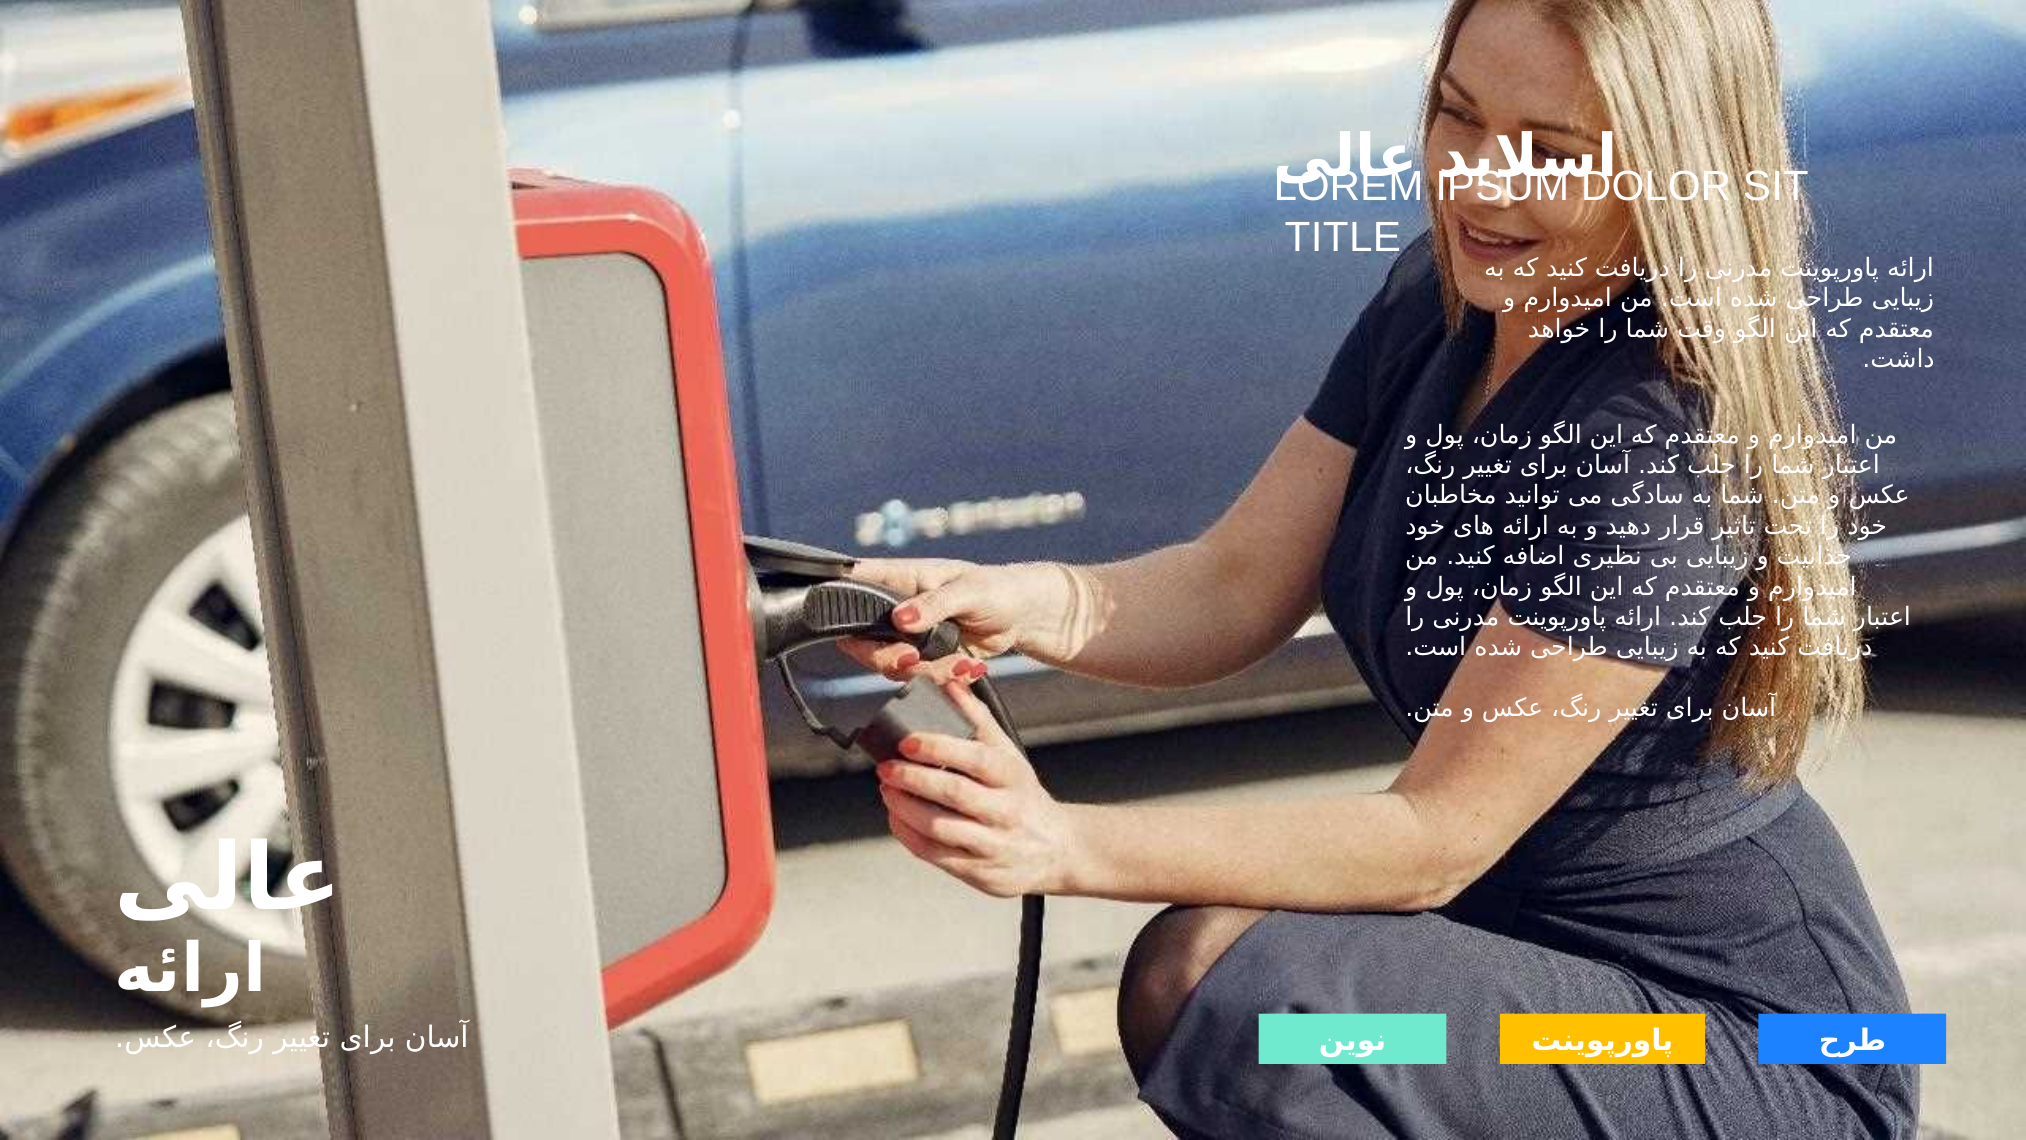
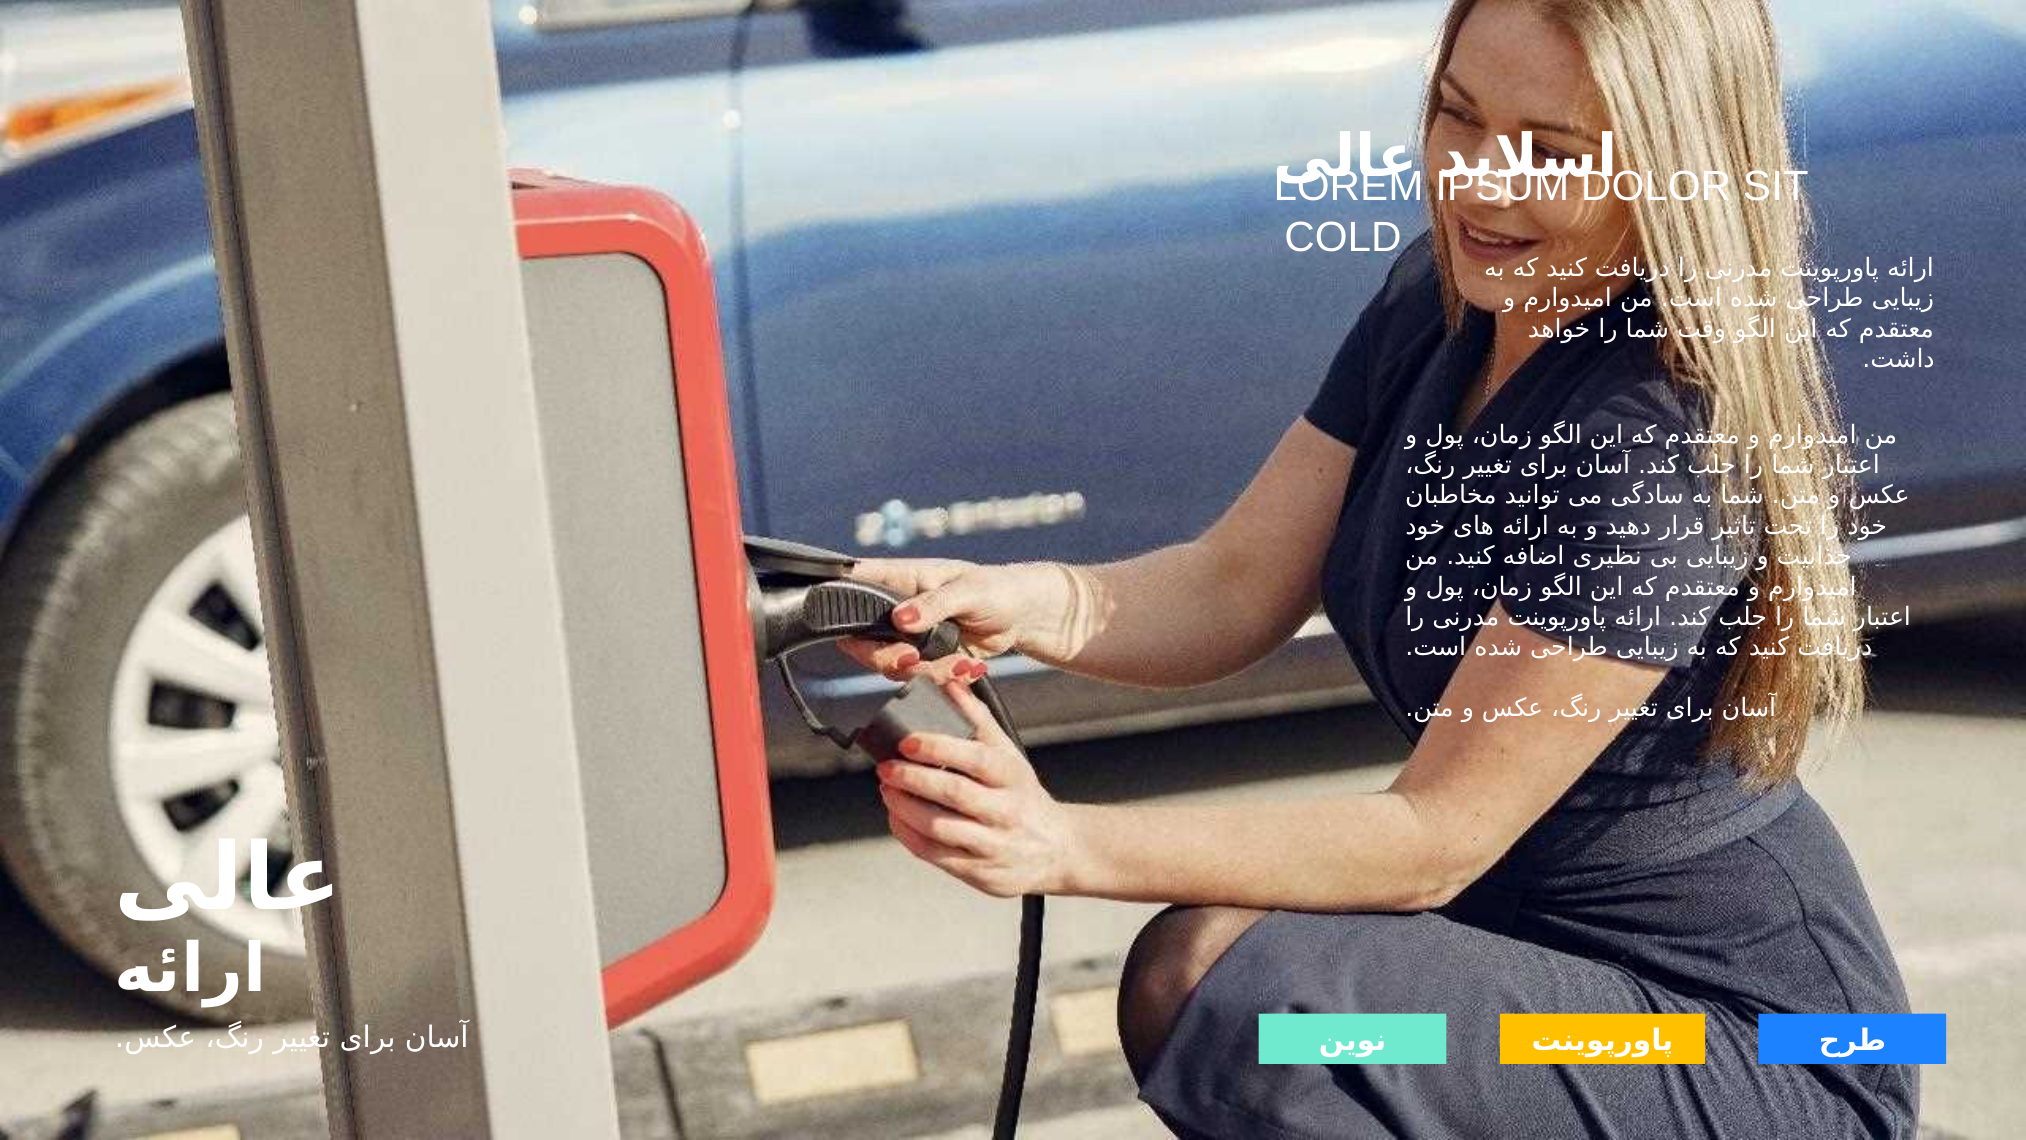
TITLE: TITLE -> COLD (1343, 237)
